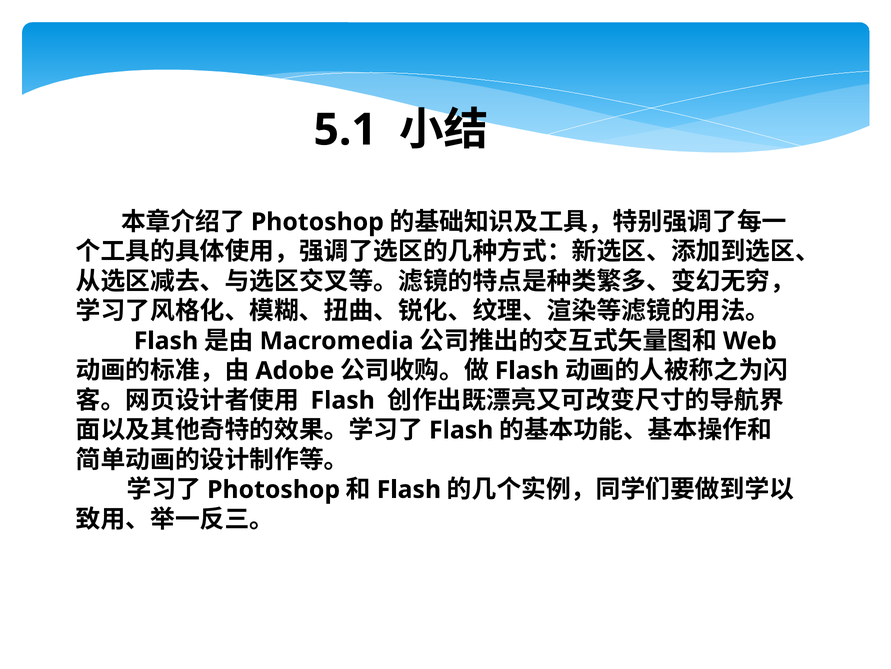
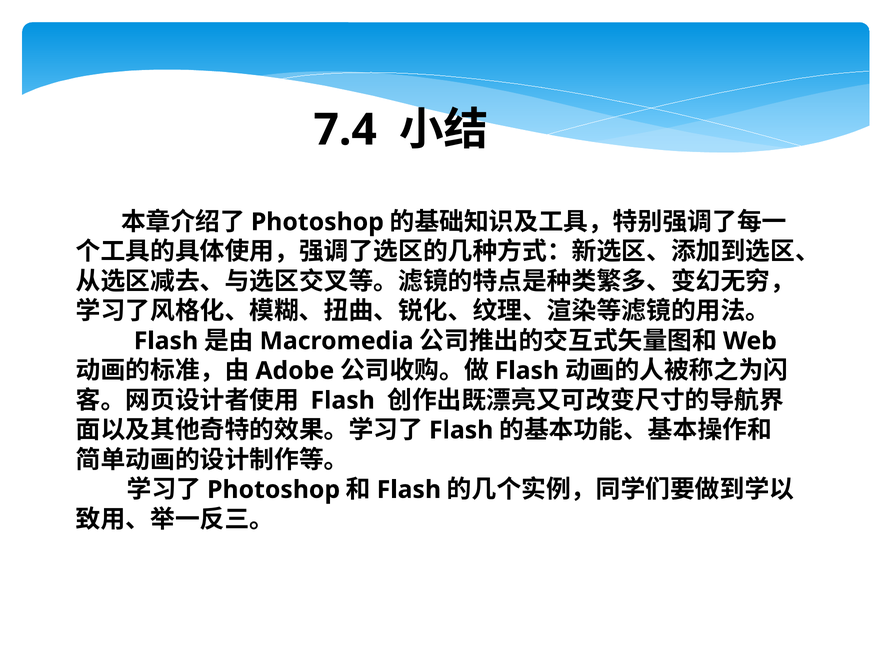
5.1: 5.1 -> 7.4 (345, 130)
